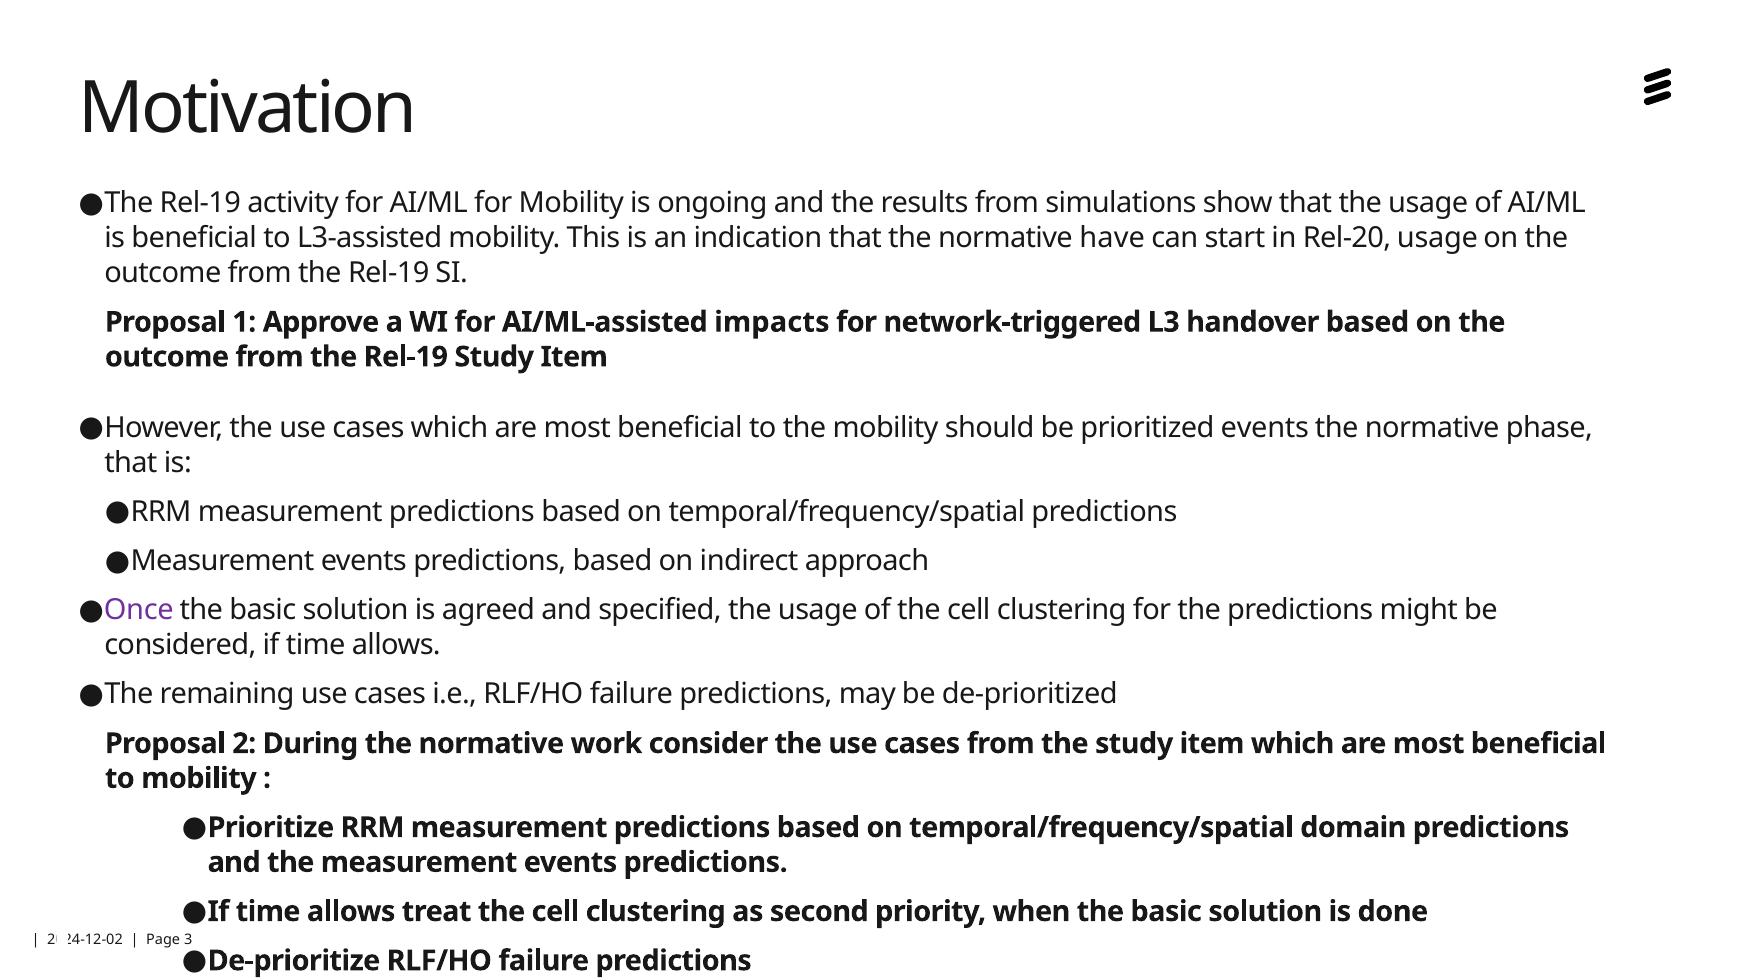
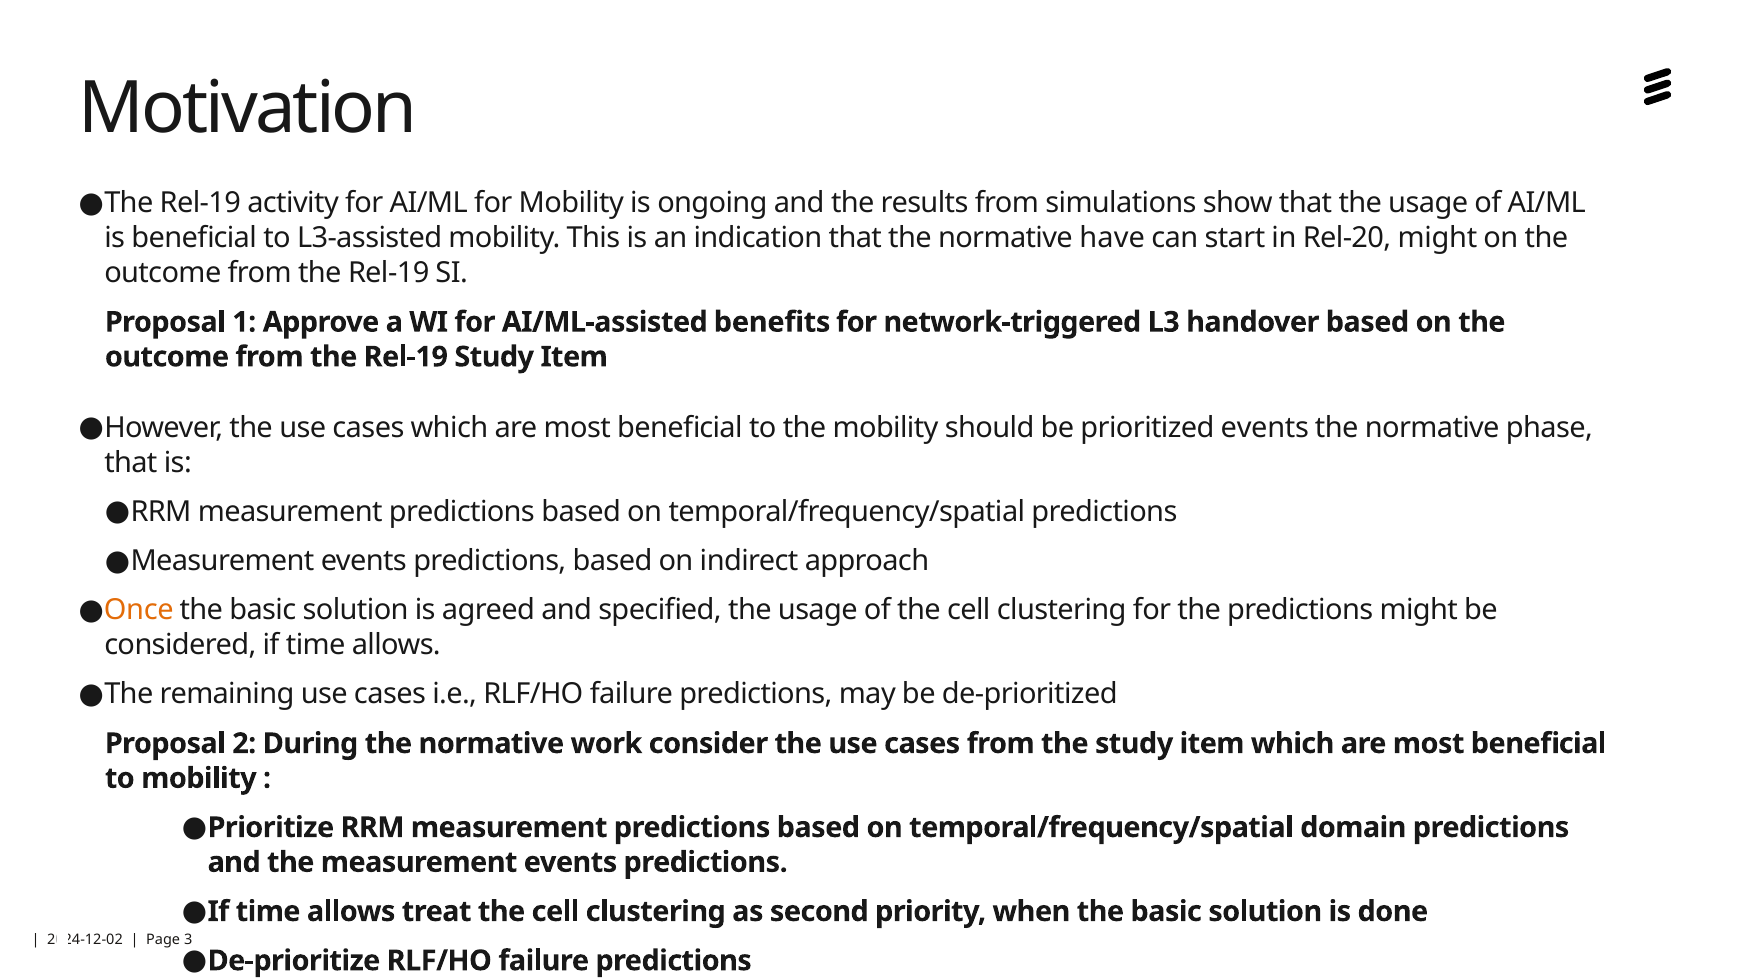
Rel-20 usage: usage -> might (1437, 238)
impacts: impacts -> benefits (772, 322)
Once colour: purple -> orange (139, 610)
